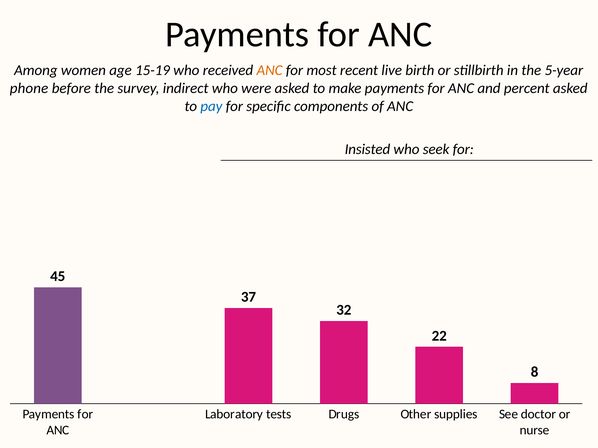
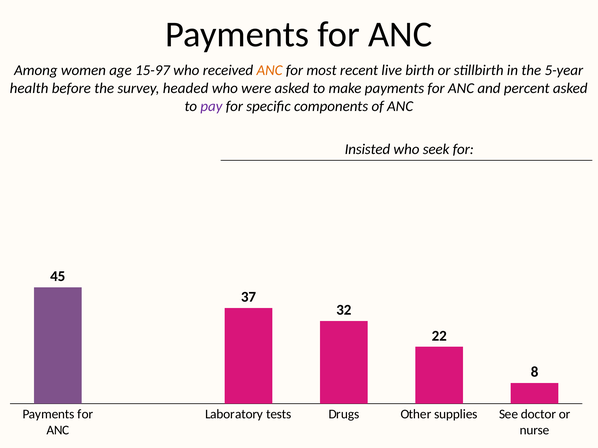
15-19: 15-19 -> 15-97 (153, 70)
phone: phone -> health (29, 88)
indirect: indirect -> headed (186, 88)
pay colour: blue -> purple (211, 106)
